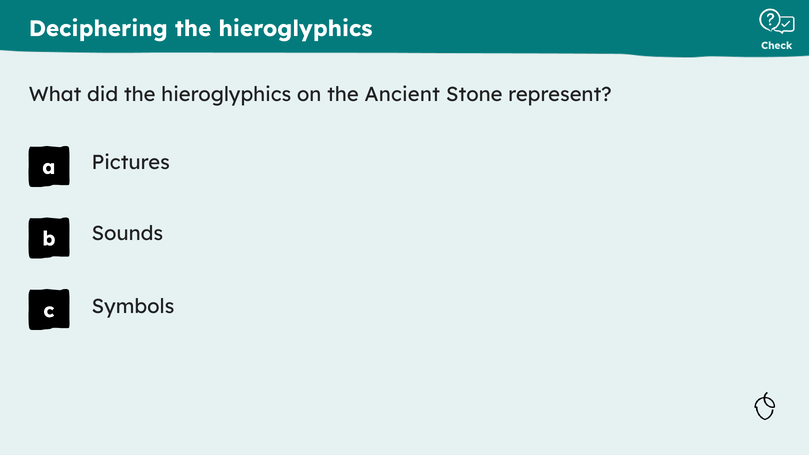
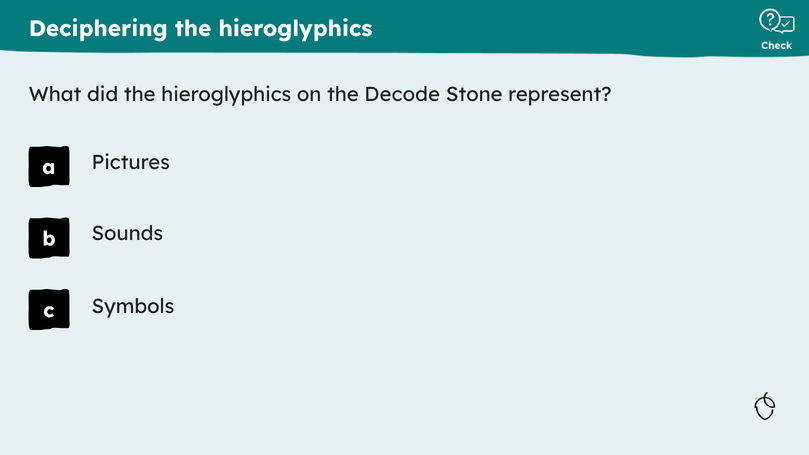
Ancient: Ancient -> Decode (402, 95)
